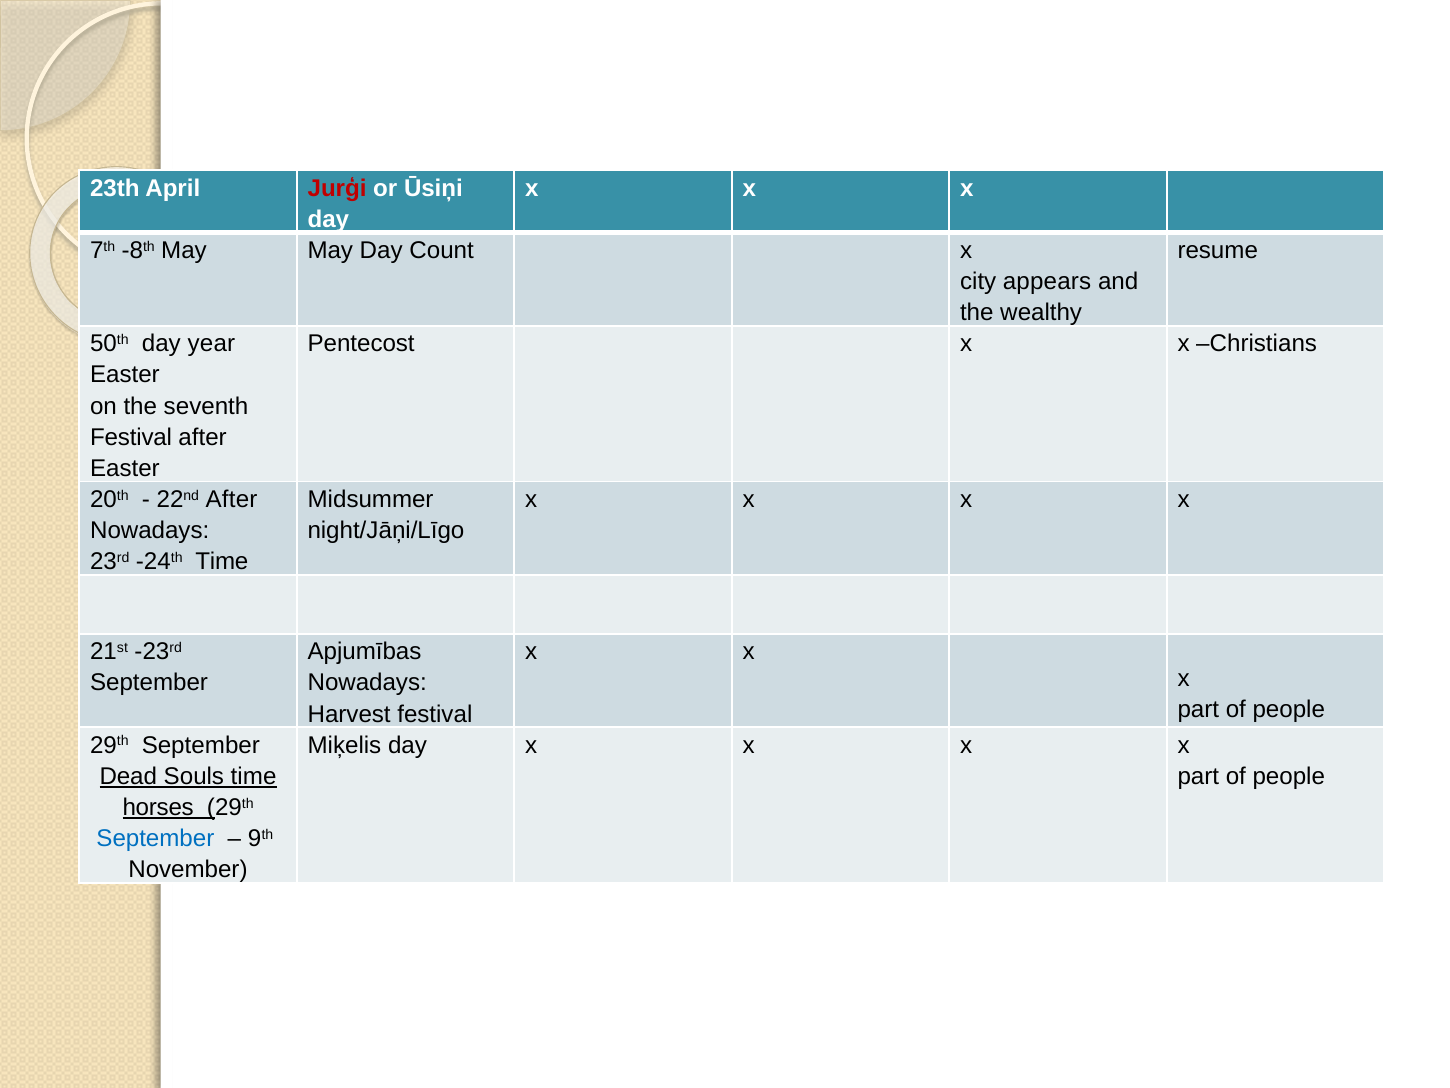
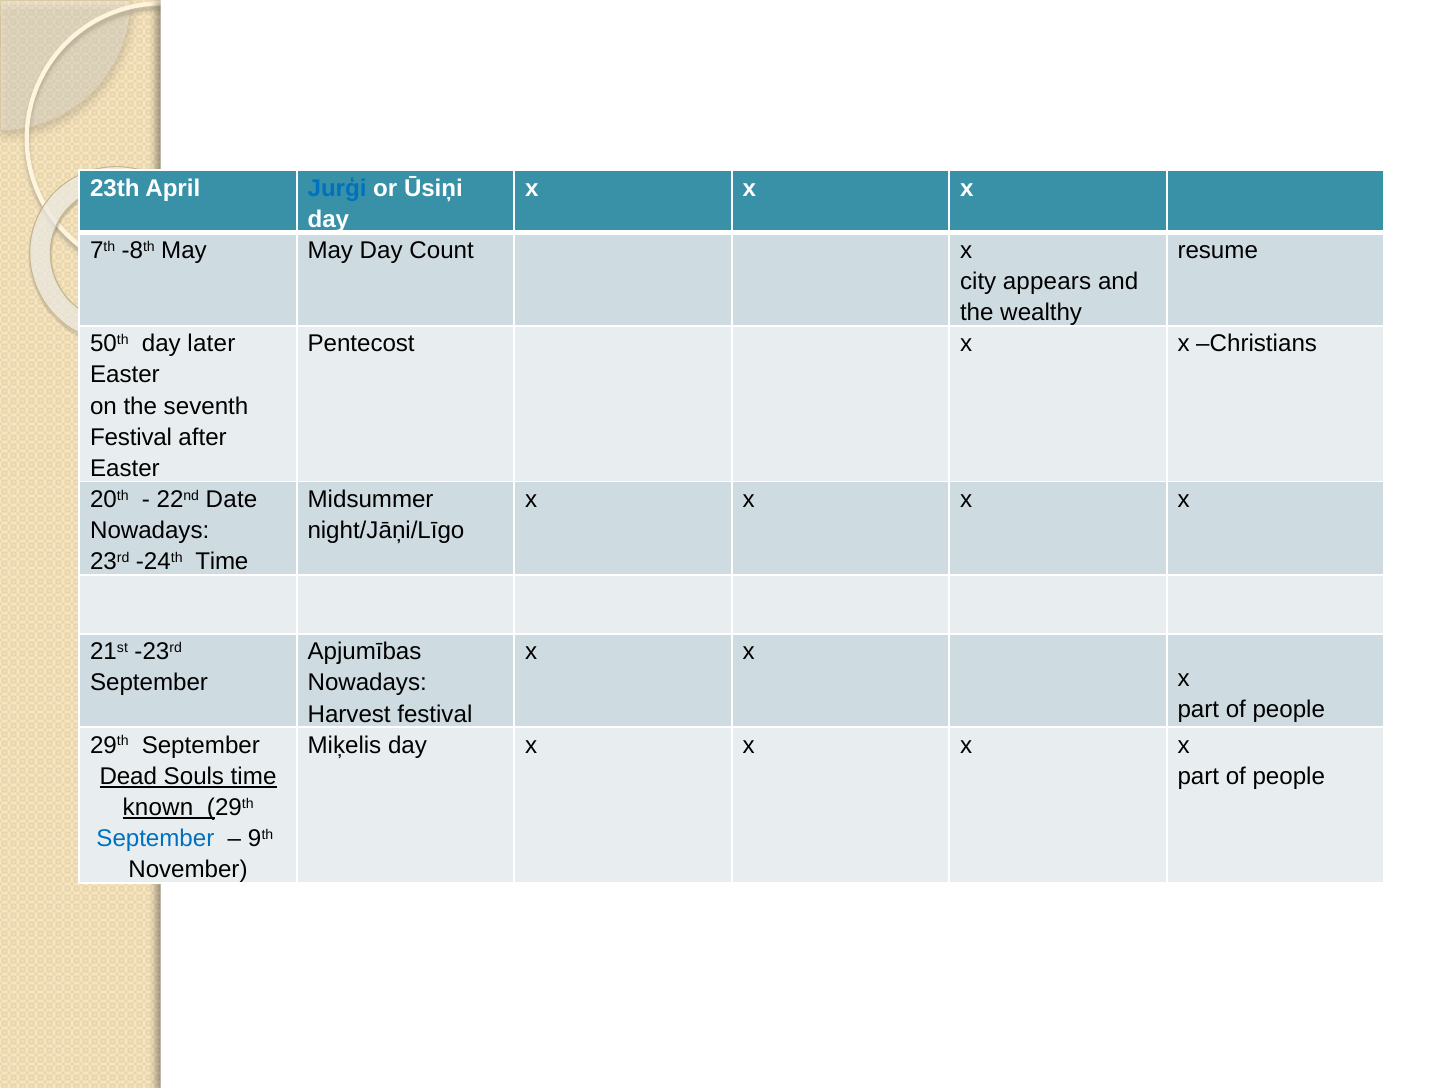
Jurģi colour: red -> blue (337, 188)
year: year -> later (211, 344)
22nd After: After -> Date (232, 499)
horses: horses -> known (158, 807)
